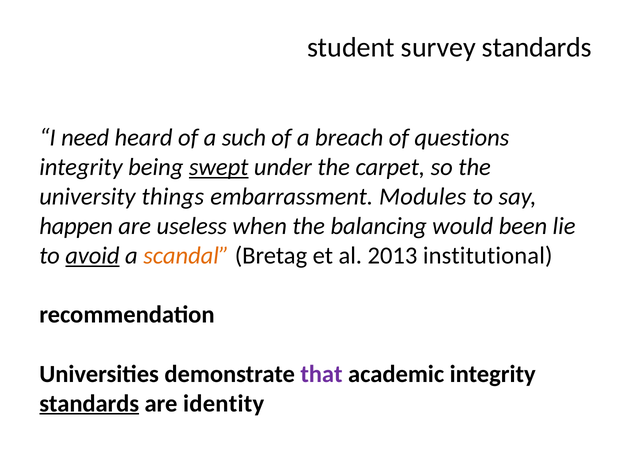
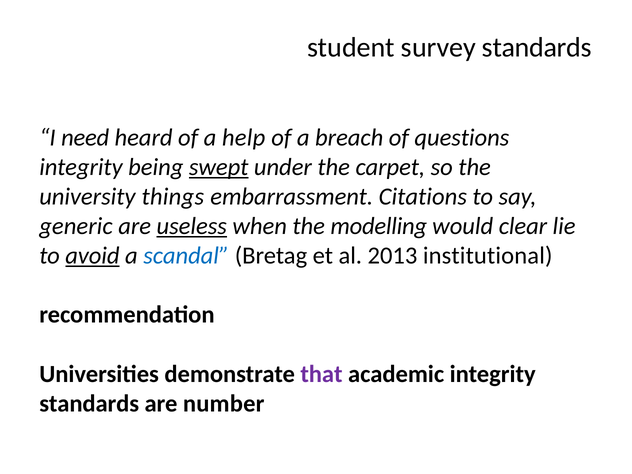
such: such -> help (244, 138)
Modules: Modules -> Citations (423, 197)
happen: happen -> generic (76, 226)
useless underline: none -> present (192, 226)
balancing: balancing -> modelling (379, 226)
been: been -> clear (523, 226)
scandal colour: orange -> blue (186, 256)
standards underline: present -> none (89, 403)
identity: identity -> number (224, 403)
